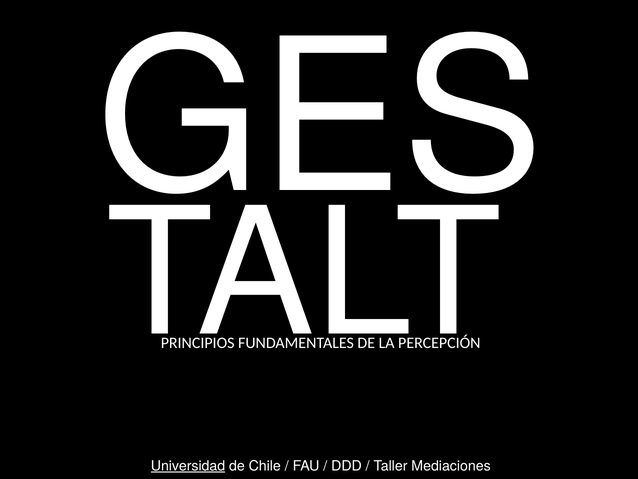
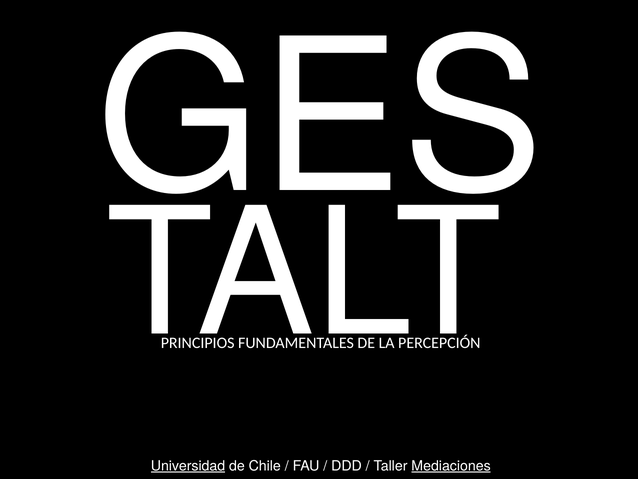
Mediaciones underline: none -> present (451, 465)
